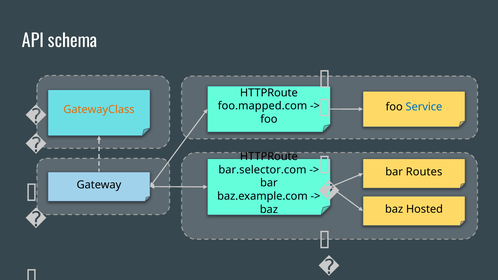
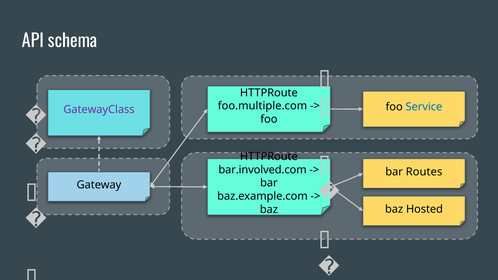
foo.mapped.com: foo.mapped.com -> foo.multiple.com (262, 106)
GatewayClass colour: orange -> purple (99, 110)
bar.selector.com: bar.selector.com -> bar.involved.com (263, 170)
